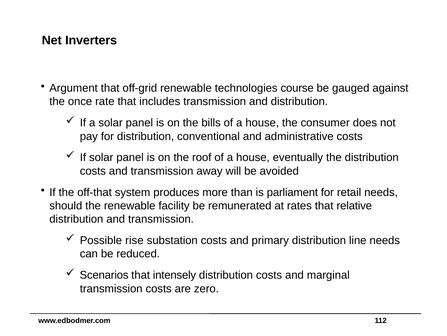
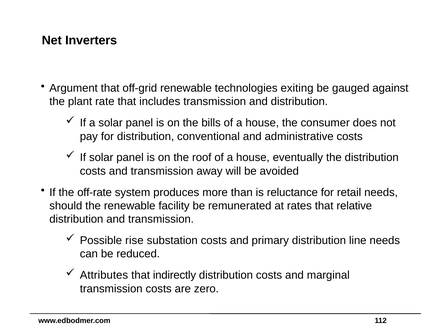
course: course -> exiting (297, 88)
once: once -> plant (80, 101)
off-that: off-that -> off-rate (95, 192)
parliament: parliament -> reluctance (292, 192)
Scenarios: Scenarios -> Attributes (104, 275)
intensely: intensely -> indirectly (174, 275)
